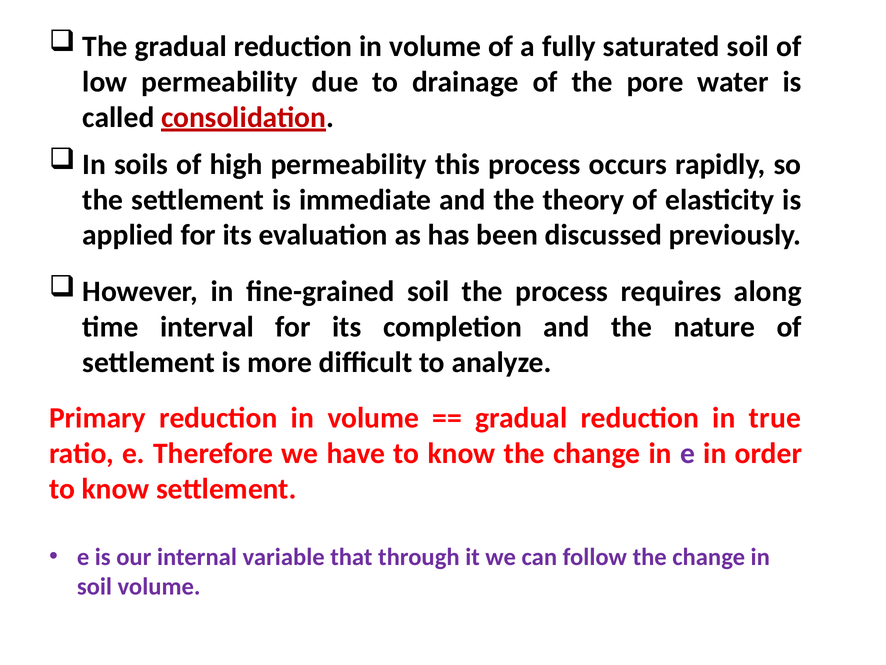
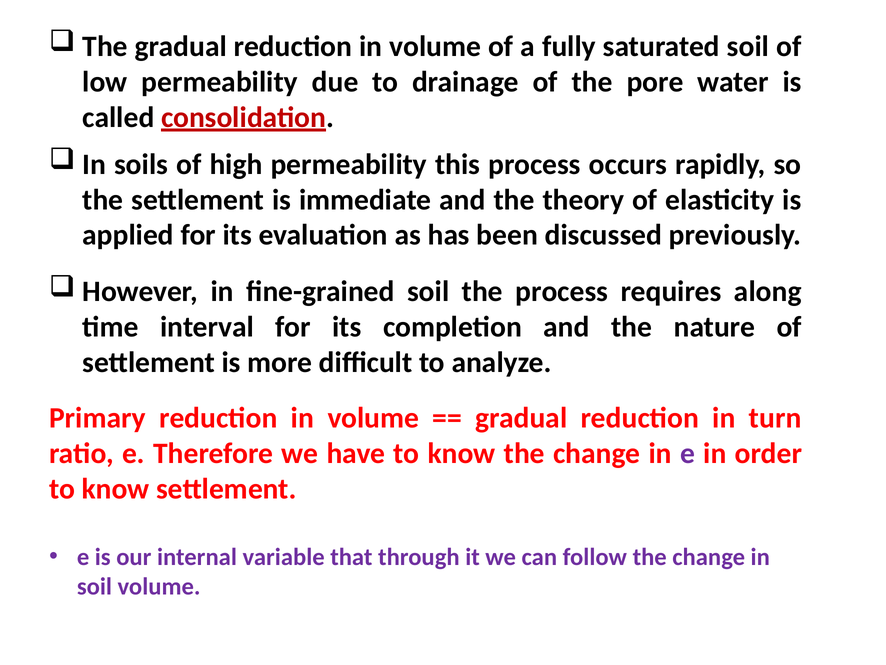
true: true -> turn (775, 418)
